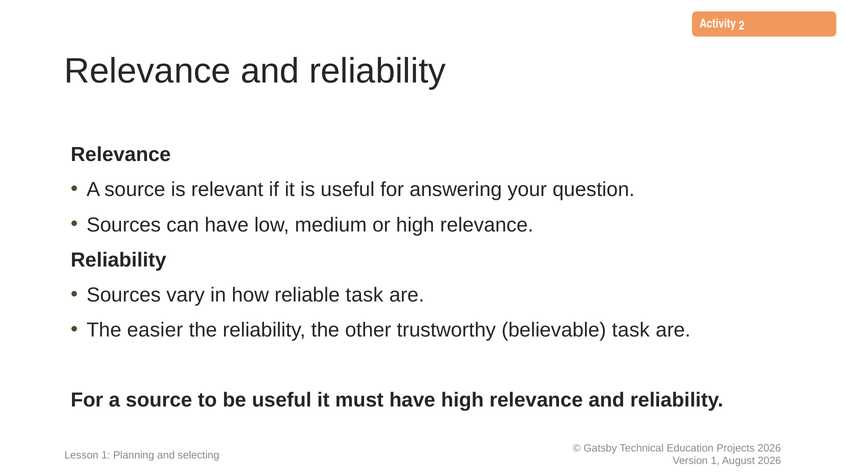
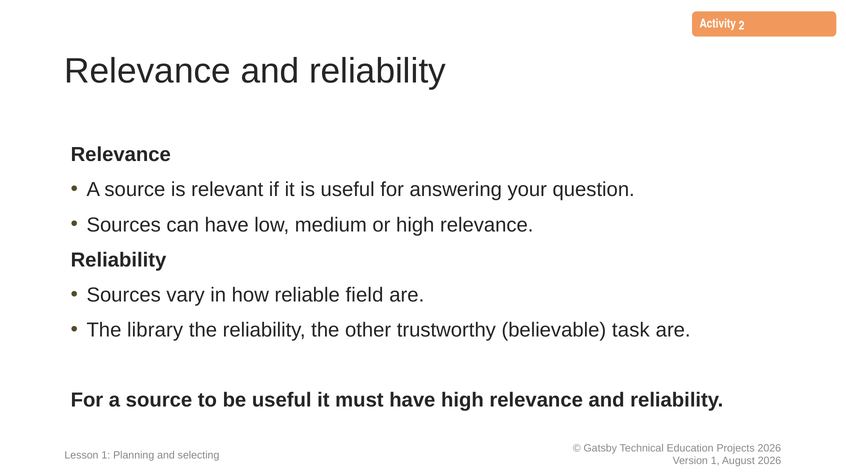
reliable task: task -> field (364, 295)
easier: easier -> library (155, 330)
